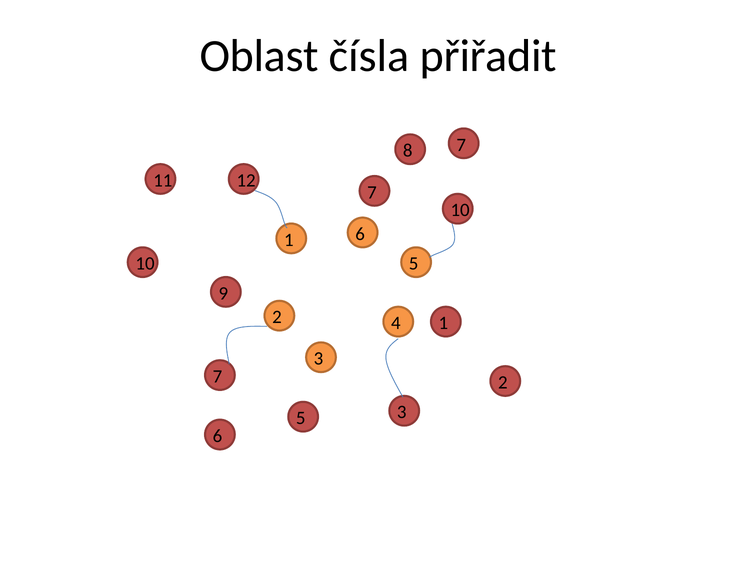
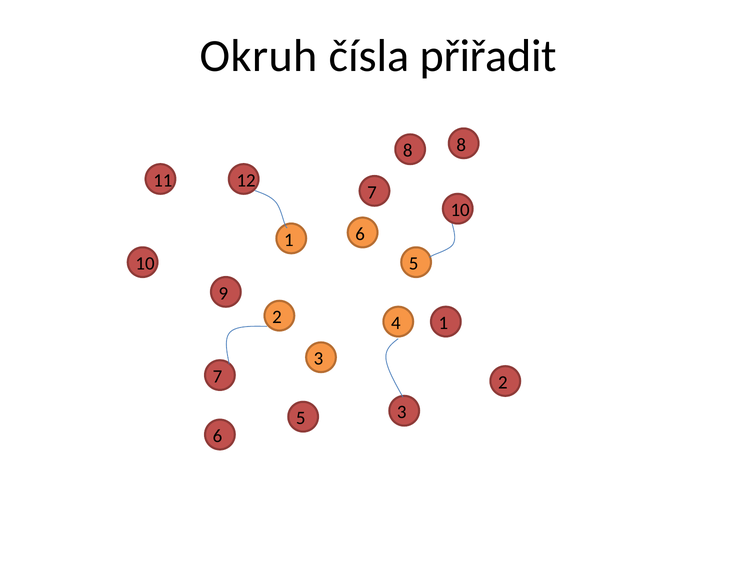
Oblast: Oblast -> Okruh (259, 56)
8 7: 7 -> 8 (461, 145)
